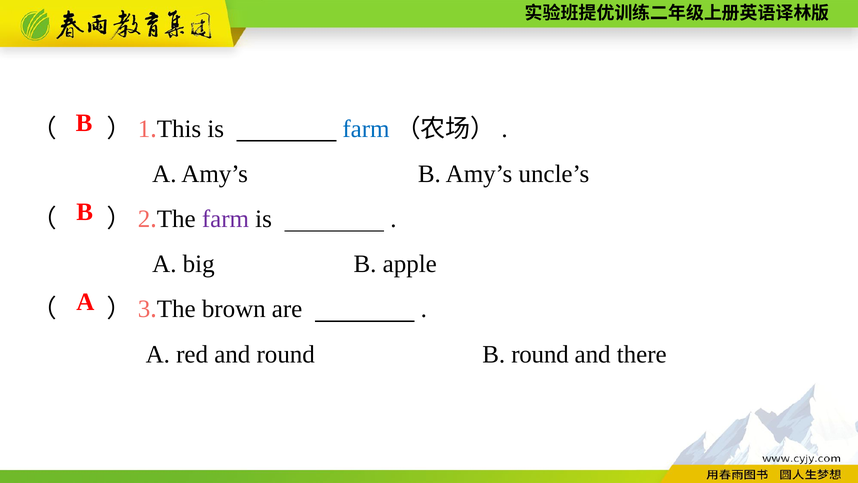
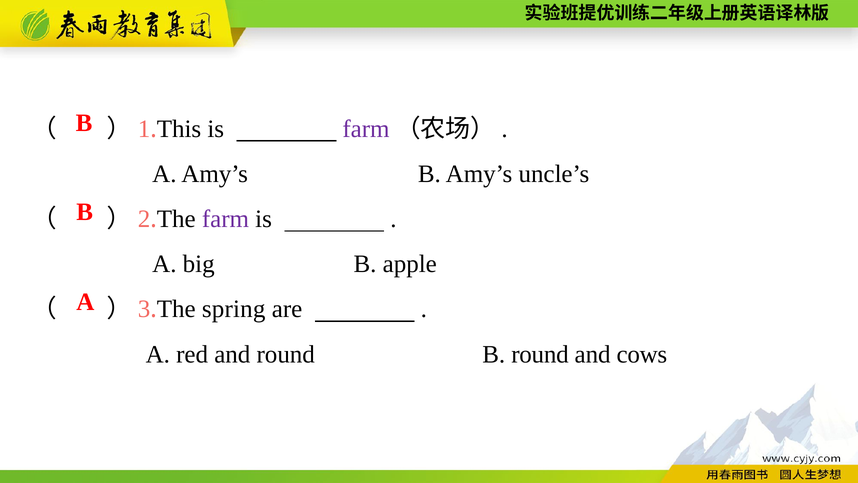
farm colour: blue -> purple (366, 129)
brown: brown -> spring (234, 309)
there: there -> cows (642, 354)
